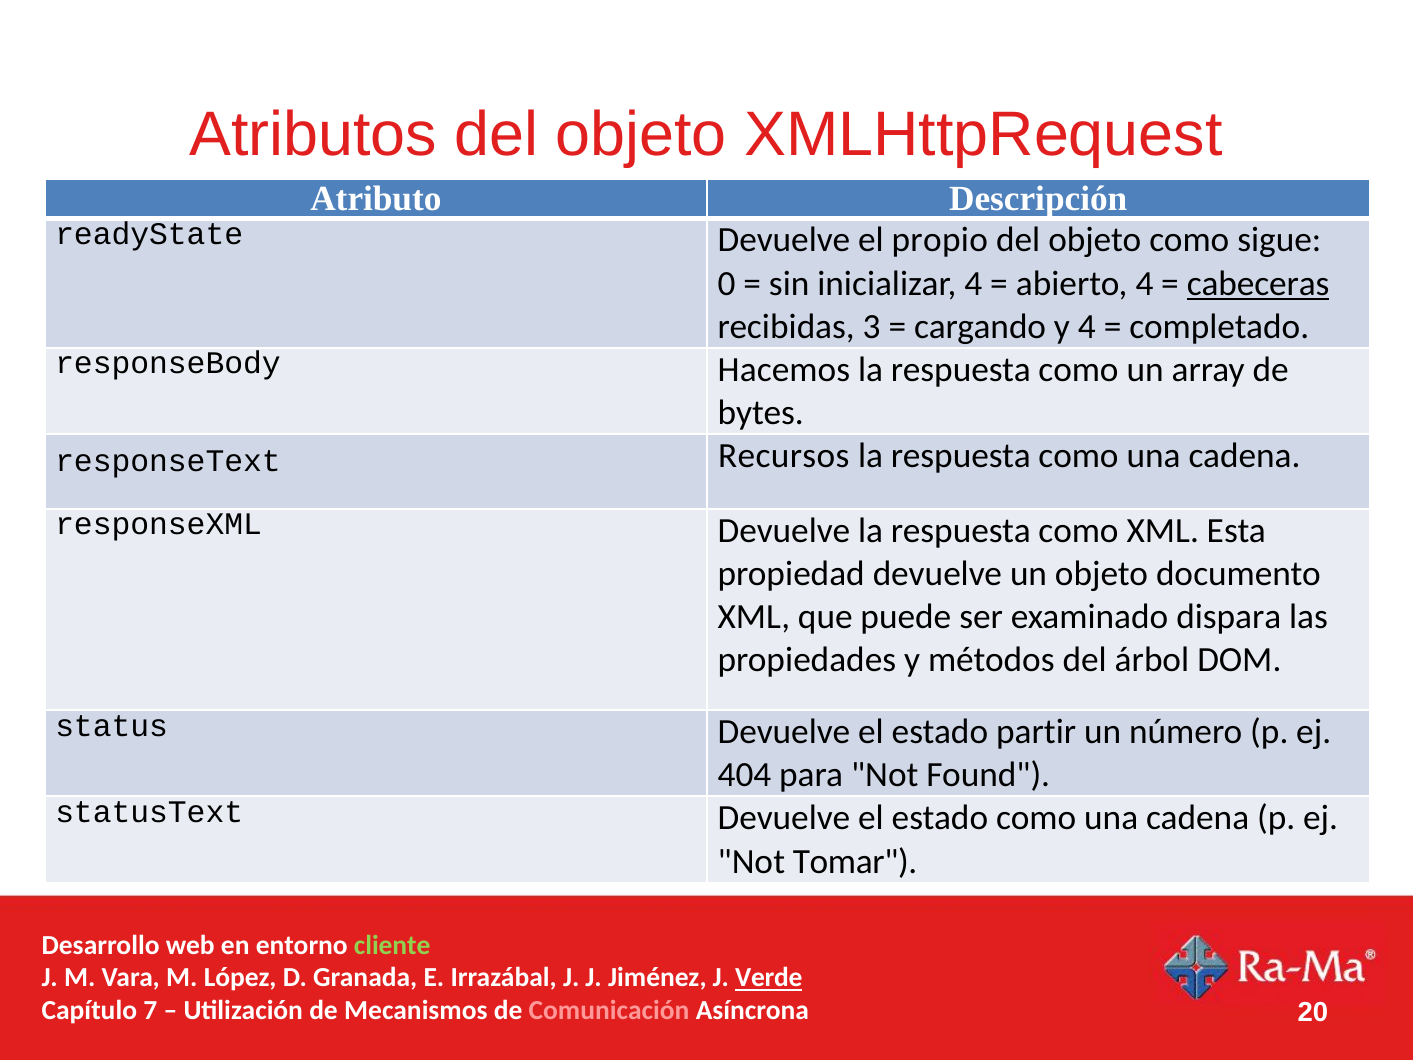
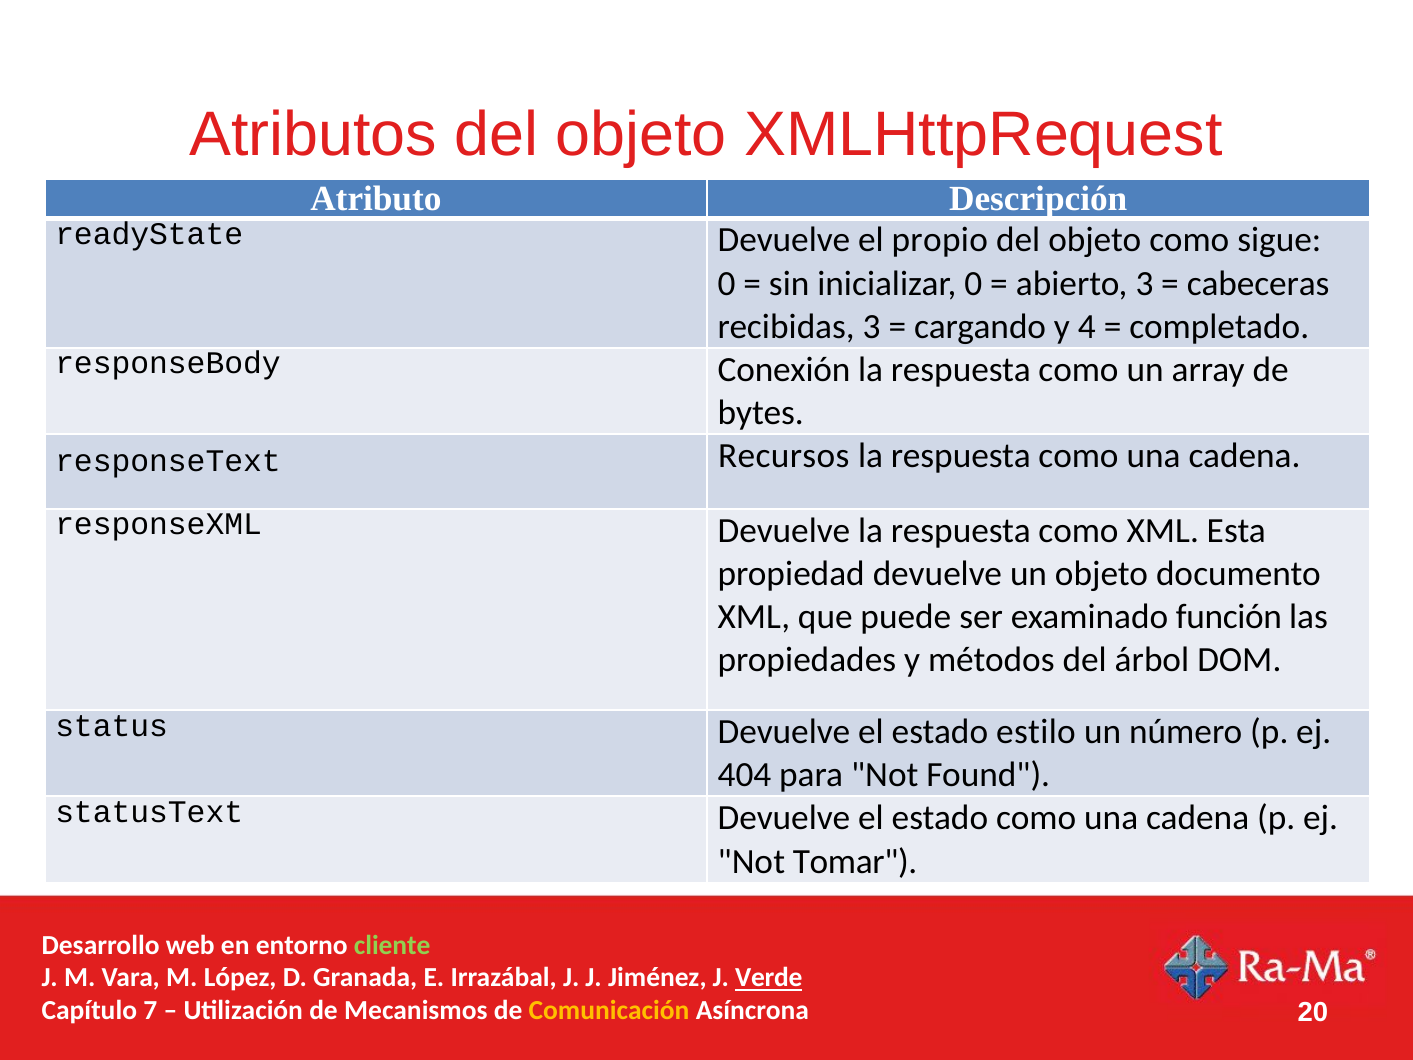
inicializar 4: 4 -> 0 (973, 283)
abierto 4: 4 -> 3 (1145, 283)
cabeceras underline: present -> none (1258, 283)
Hacemos: Hacemos -> Conexión (784, 370)
dispara: dispara -> función (1229, 617)
partir: partir -> estilo (1036, 732)
Comunicación colour: pink -> yellow (609, 1011)
